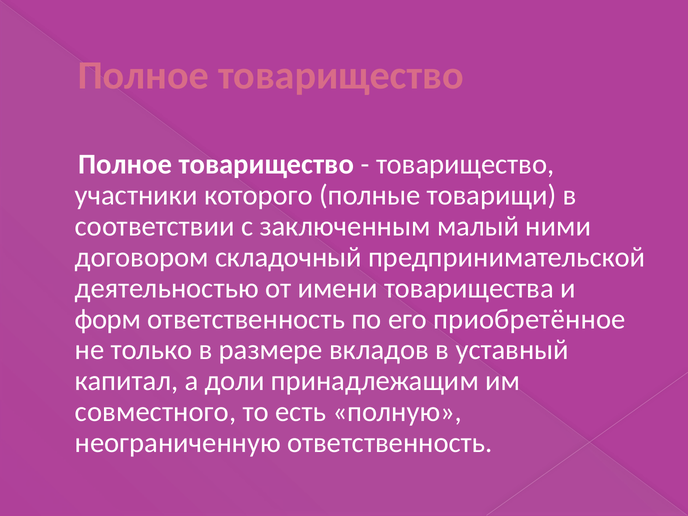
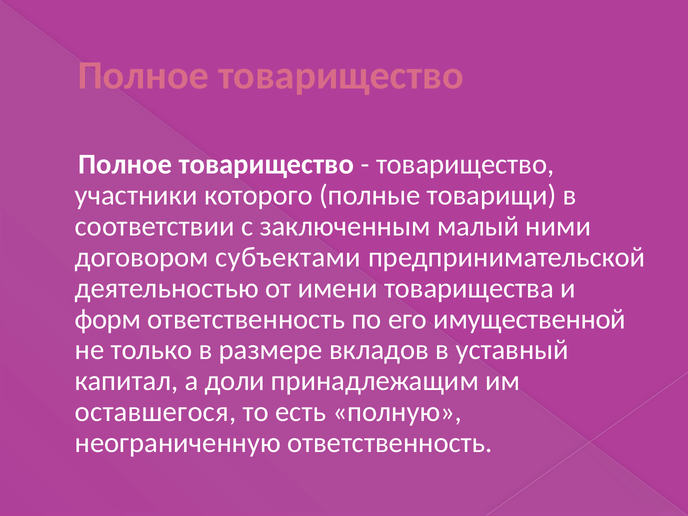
складочный: складочный -> субъектами (288, 257)
приобретённое: приобретённое -> имущественной (530, 319)
совместного: совместного -> оставшегося (156, 412)
